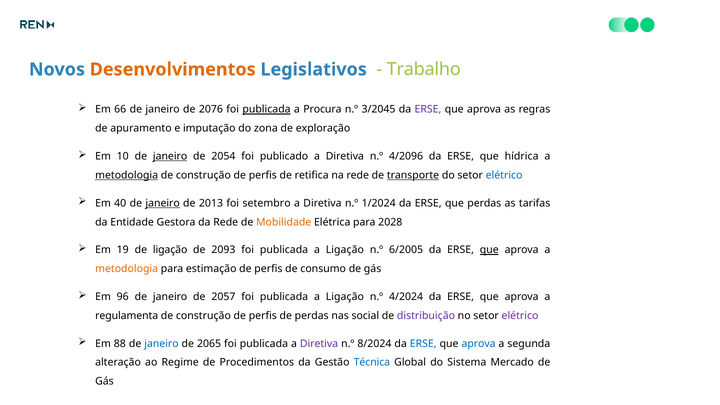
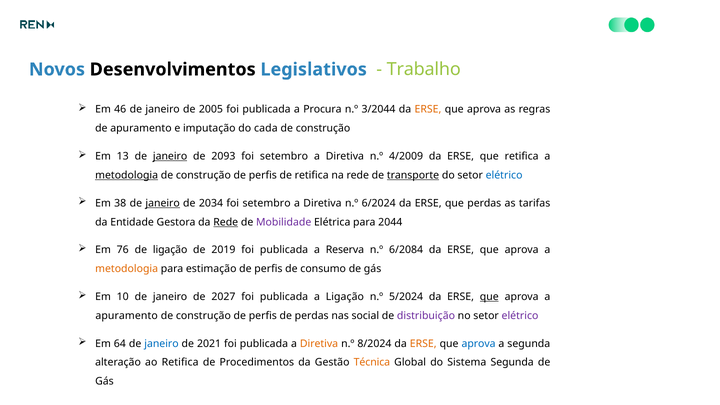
Desenvolvimentos colour: orange -> black (173, 69)
66: 66 -> 46 (120, 110)
2076: 2076 -> 2005 (211, 110)
publicada underline: present -> none (267, 110)
3/2045: 3/2045 -> 3/2044 (379, 110)
ERSE colour: purple -> orange (428, 110)
zona: zona -> cada (266, 128)
exploração: exploração -> construção (323, 128)
10: 10 -> 13 (123, 156)
2054: 2054 -> 2093 (223, 156)
publicado: publicado -> setembro (284, 156)
4/2096: 4/2096 -> 4/2009 (406, 156)
que hídrica: hídrica -> retifica (522, 156)
40: 40 -> 38 (120, 203)
2013: 2013 -> 2034 (211, 203)
1/2024: 1/2024 -> 6/2024 (379, 203)
Rede underline: none -> present (226, 222)
Mobilidade colour: orange -> purple (284, 222)
2028: 2028 -> 2044 (390, 222)
19: 19 -> 76 (123, 250)
2093: 2093 -> 2019 (223, 250)
Ligação: Ligação -> Reserva (345, 250)
6/2005: 6/2005 -> 6/2084 (406, 250)
que underline: present -> none (489, 250)
96: 96 -> 10 (123, 297)
2057: 2057 -> 2027 (223, 297)
4/2024: 4/2024 -> 5/2024 (406, 297)
que underline: none -> present (489, 297)
regulamenta: regulamenta -> apuramento (127, 316)
88: 88 -> 64 (120, 344)
2065: 2065 -> 2021 (209, 344)
Diretiva colour: purple -> orange (319, 344)
ERSE colour: blue -> orange (423, 344)
ao Regime: Regime -> Retifica (180, 362)
Técnica colour: blue -> orange (372, 362)
Sistema Mercado: Mercado -> Segunda (512, 362)
